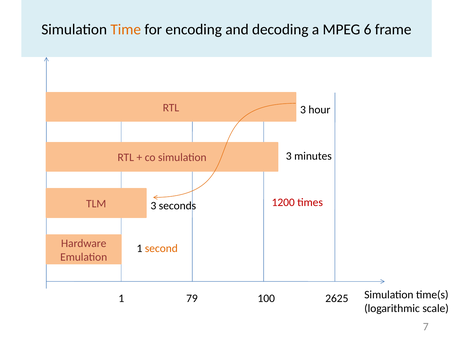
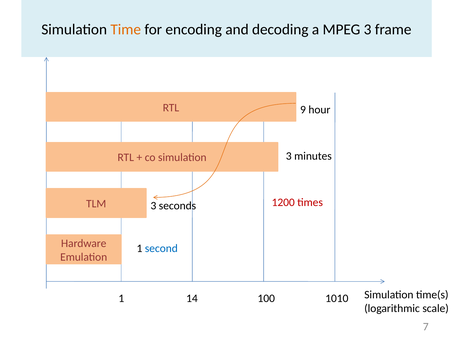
MPEG 6: 6 -> 3 (368, 30)
RTL 3: 3 -> 9 (303, 110)
second colour: orange -> blue (161, 249)
79: 79 -> 14 (192, 298)
2625: 2625 -> 1010 (337, 298)
